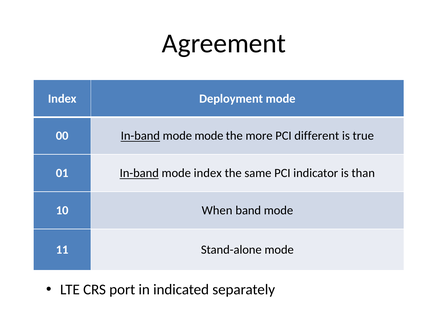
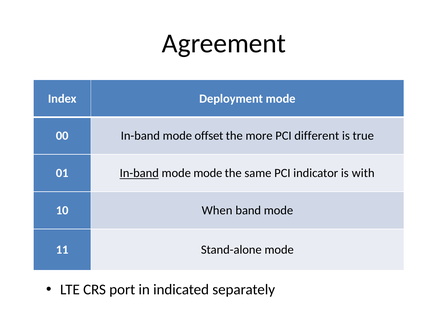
In-band underline: present -> none (140, 136)
mode mode: mode -> offset (209, 136)
mode index: index -> mode (208, 173)
than: than -> with (363, 173)
